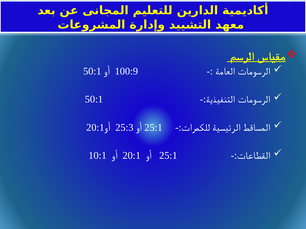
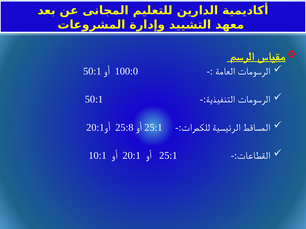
100:9: 100:9 -> 100:0 (126, 71)
25:3: 25:3 -> 25:8 (124, 128)
